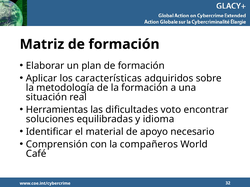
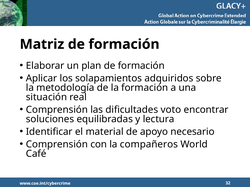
características: características -> solapamientos (109, 79)
Herramientas: Herramientas -> Comprensión (57, 110)
idioma: idioma -> lectura (159, 119)
